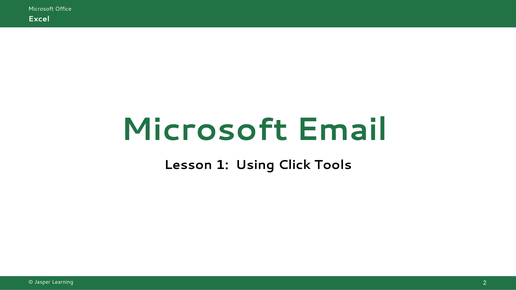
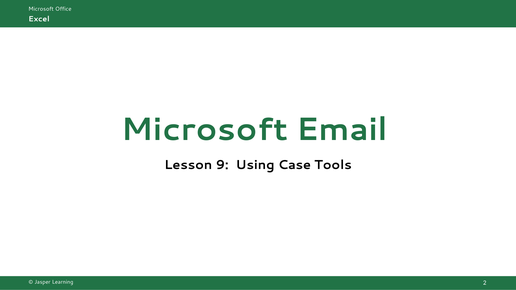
1: 1 -> 9 (222, 165)
Click: Click -> Case (294, 165)
